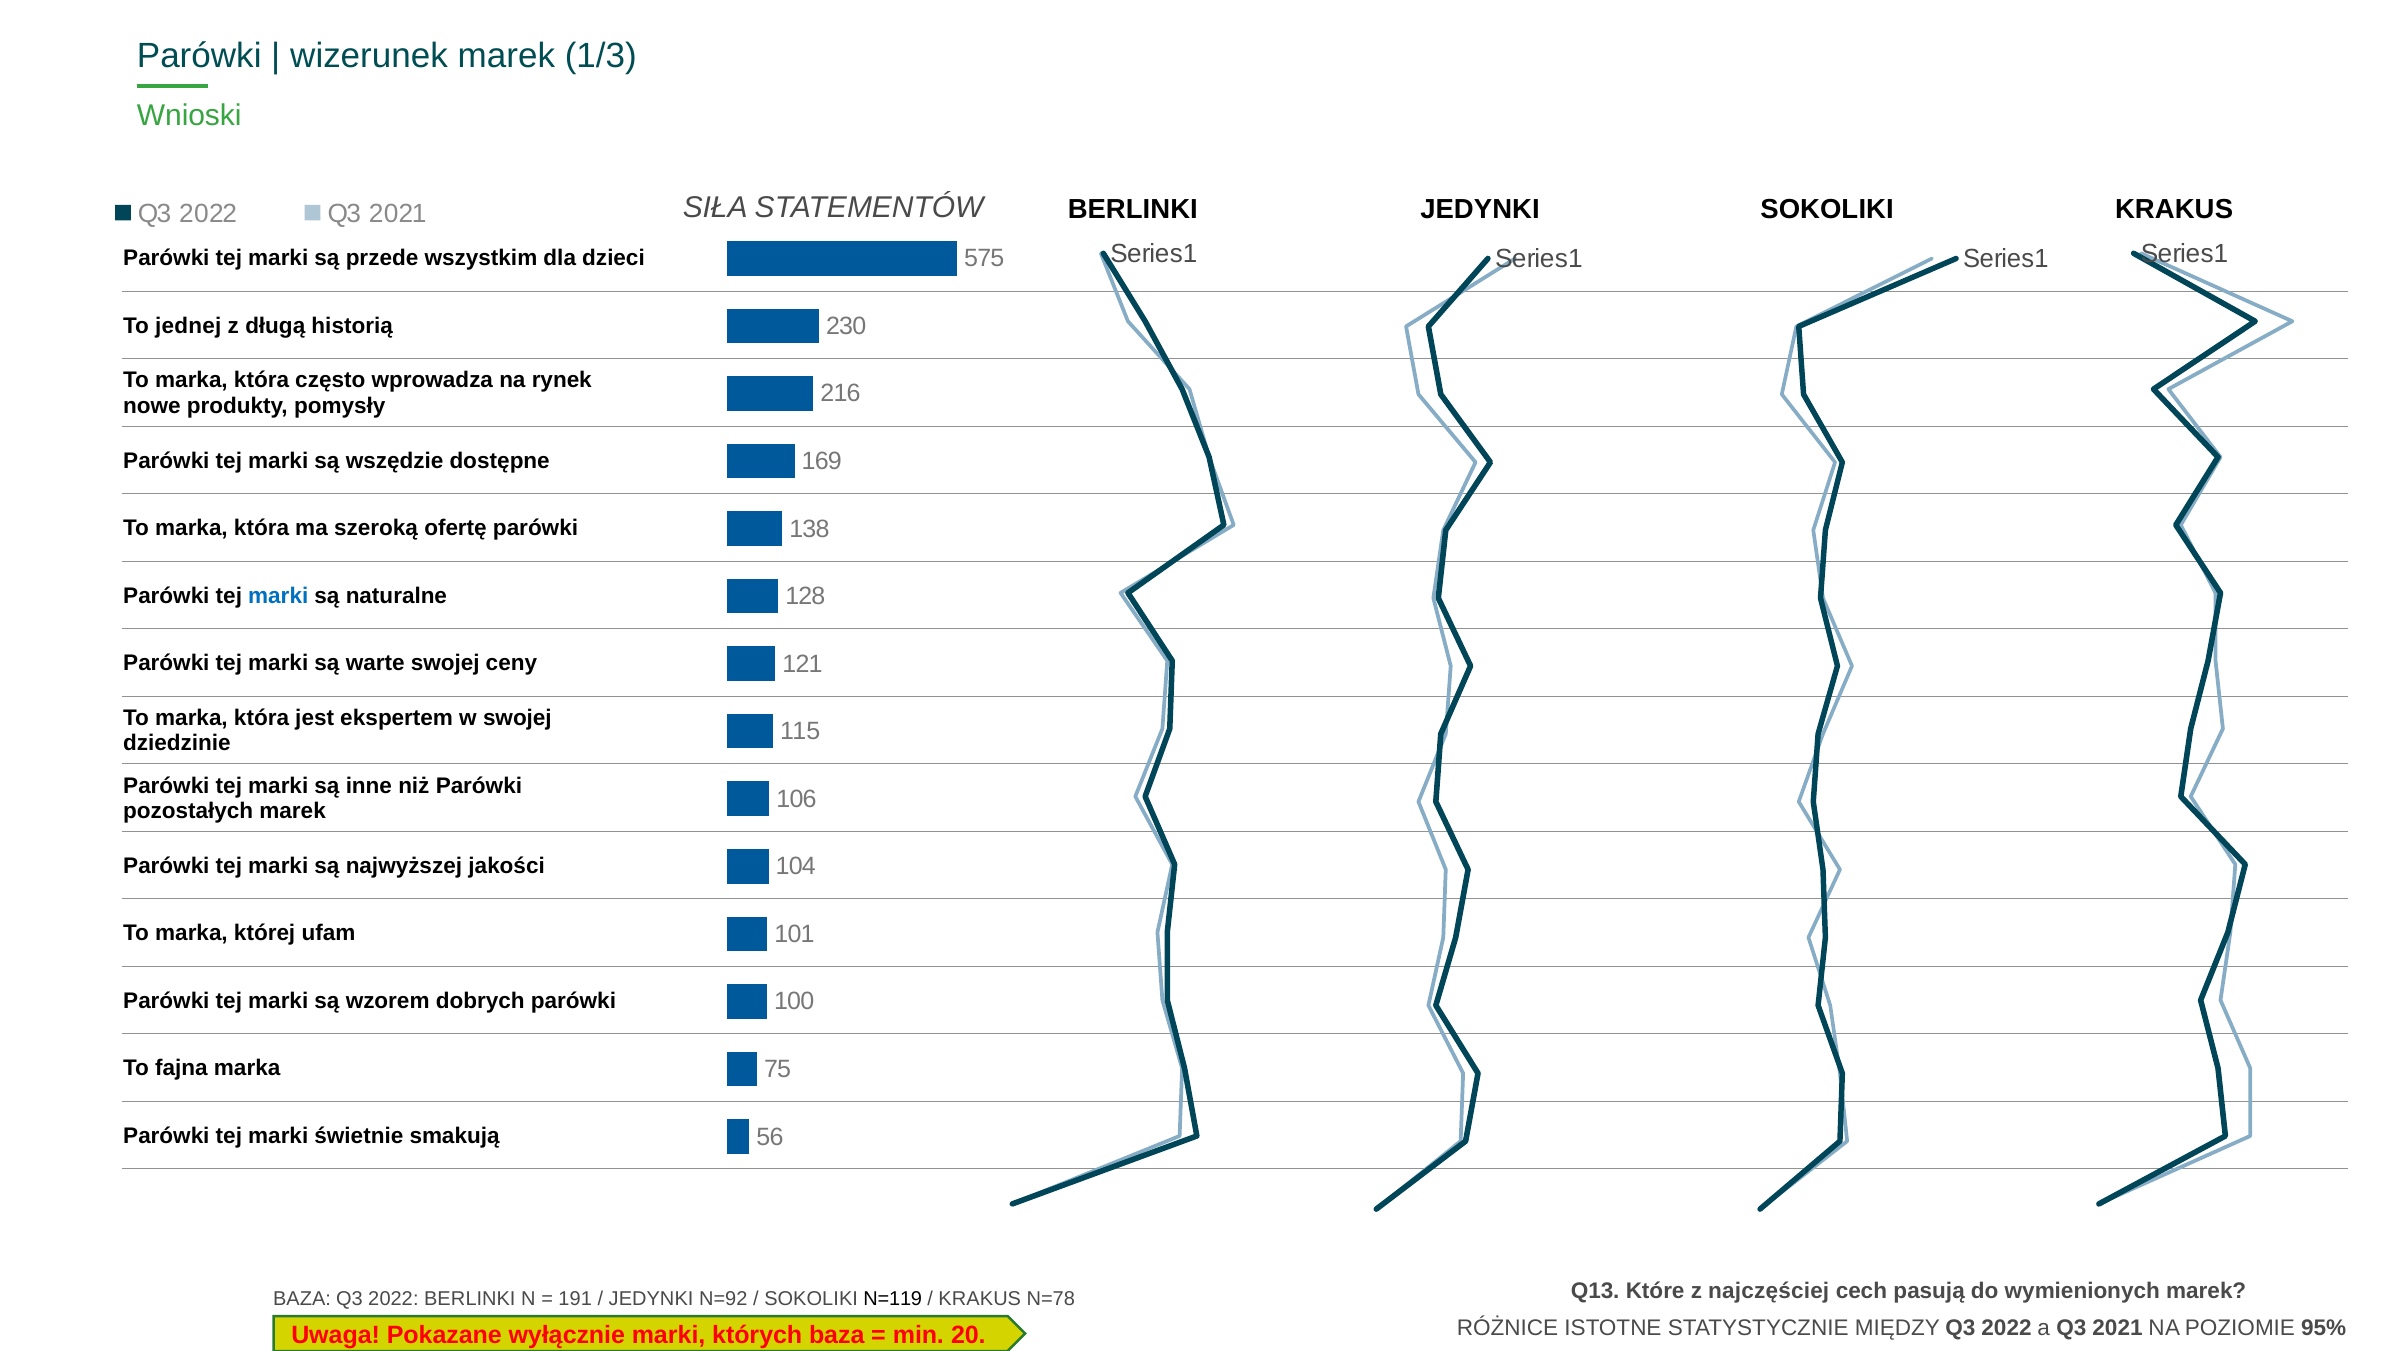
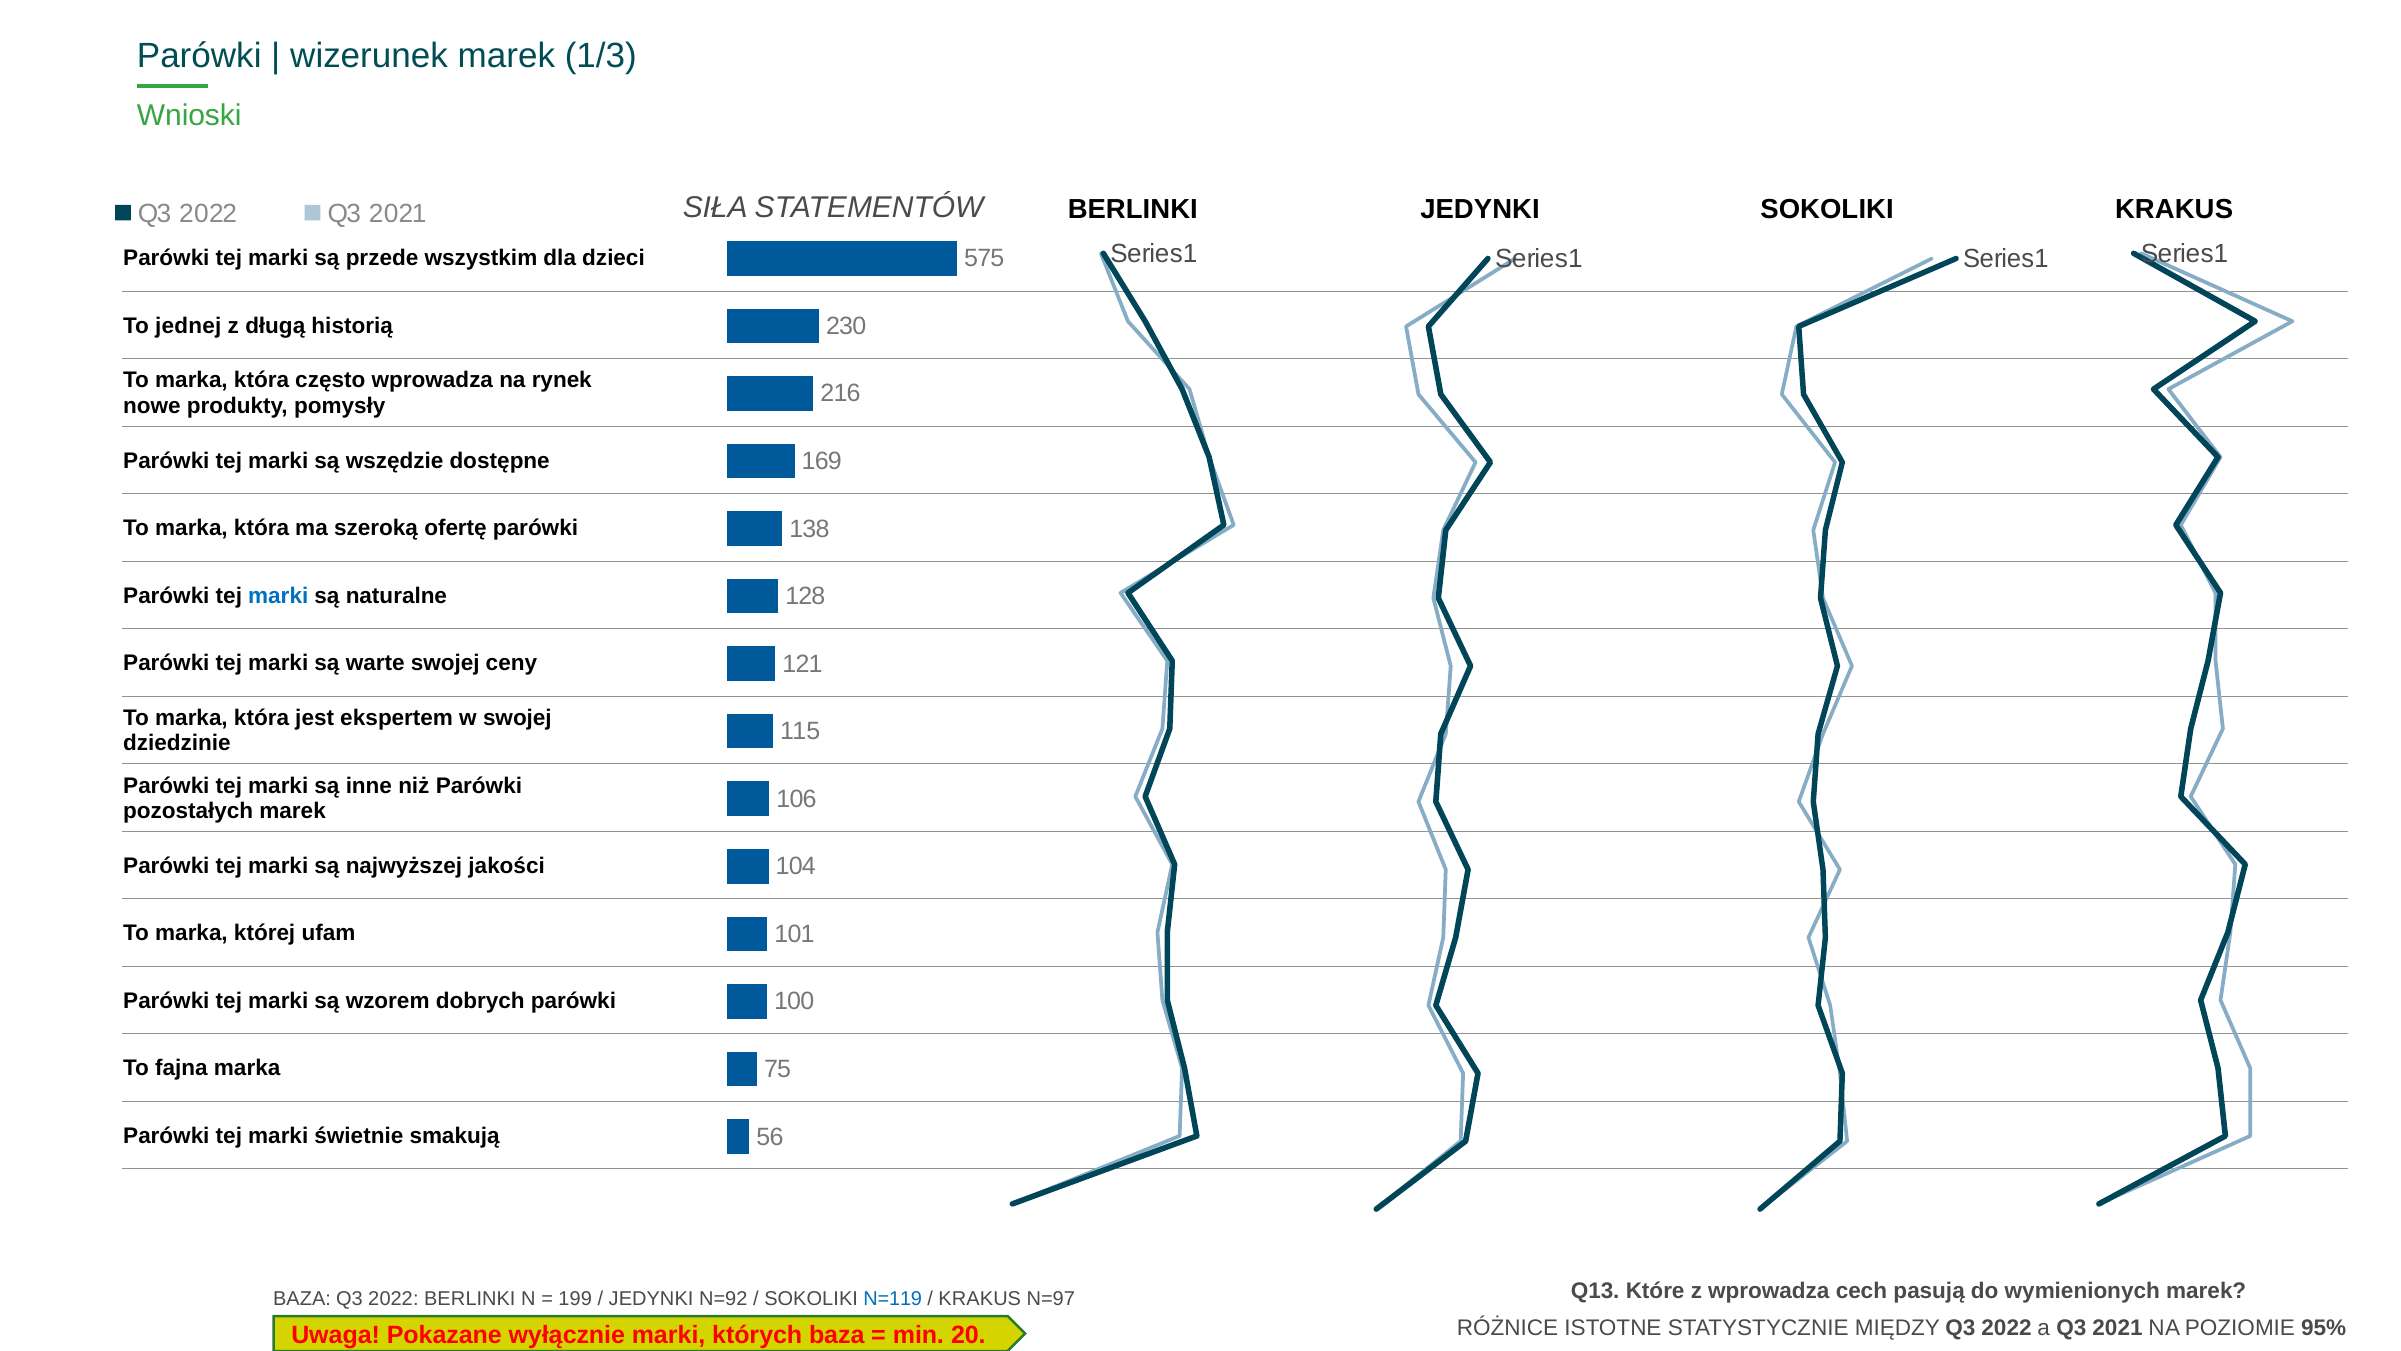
191: 191 -> 199 (575, 1298)
N=119 colour: black -> blue (893, 1298)
N=78: N=78 -> N=97 (1051, 1298)
z najczęściej: najczęściej -> wprowadza (1769, 1291)
